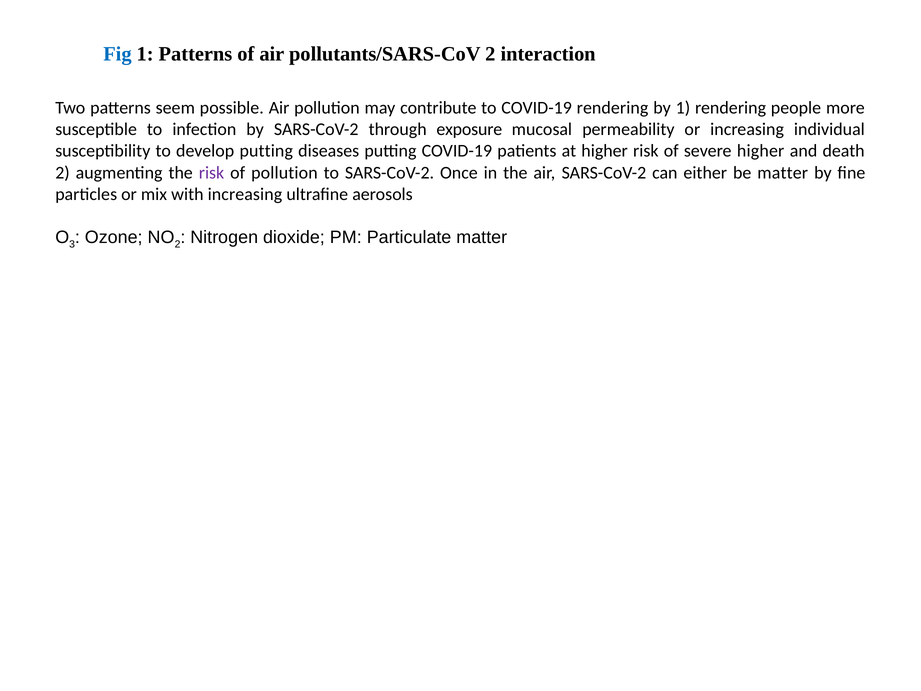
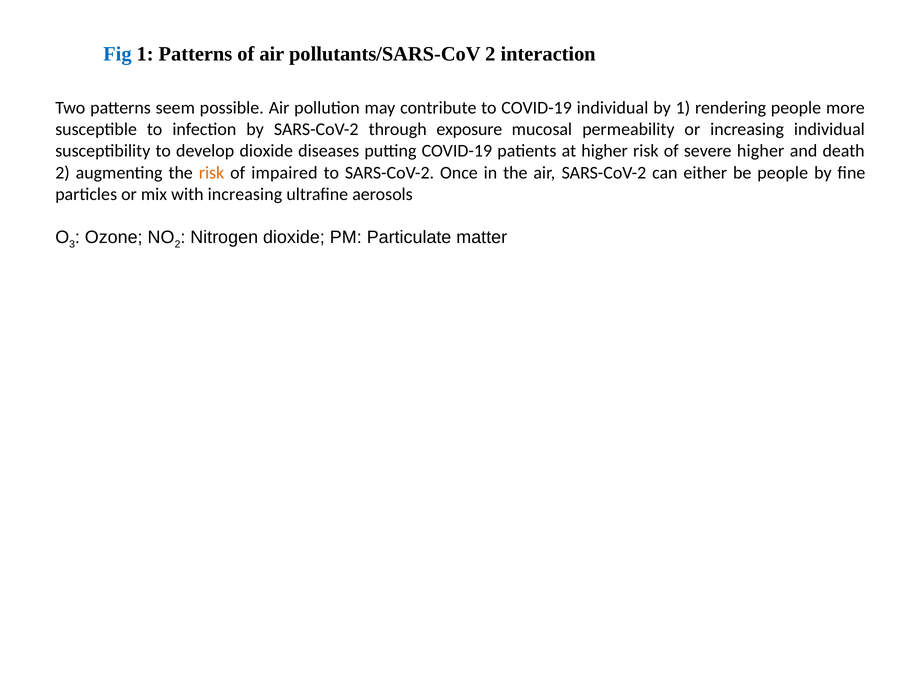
COVID-19 rendering: rendering -> individual (613, 108)
develop putting: putting -> dioxide (266, 151)
risk colour: purple -> orange (212, 173)
of pollution: pollution -> impaired (284, 173)
be matter: matter -> people (783, 173)
